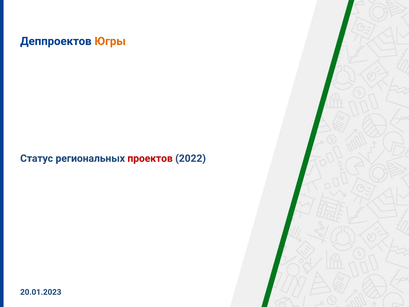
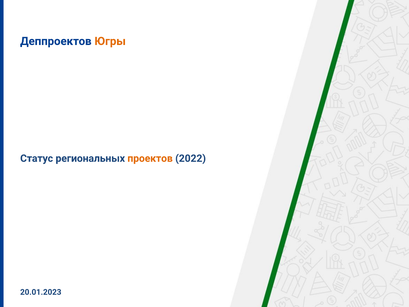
проектов colour: red -> orange (150, 158)
